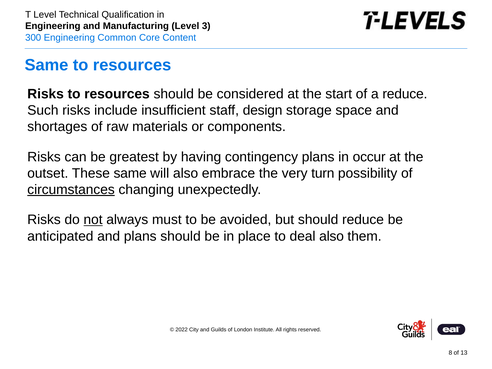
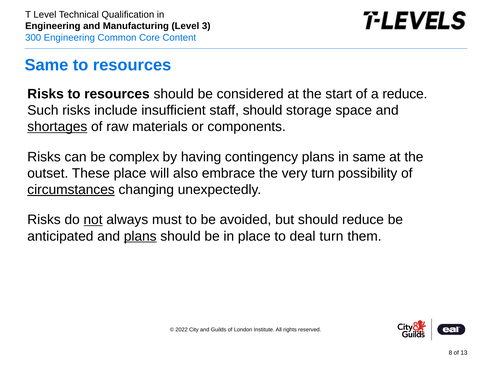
staff design: design -> should (263, 110)
shortages underline: none -> present (57, 127)
greatest: greatest -> complex (134, 157)
in occur: occur -> same (369, 157)
These same: same -> place (130, 173)
plans underline: none -> present (140, 236)
deal also: also -> turn (331, 236)
